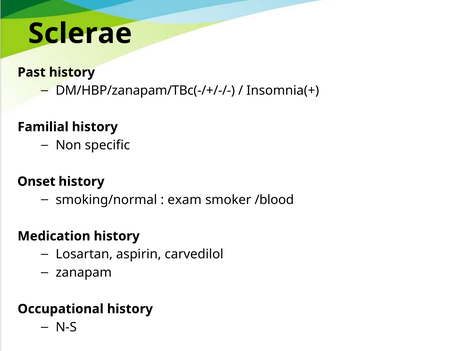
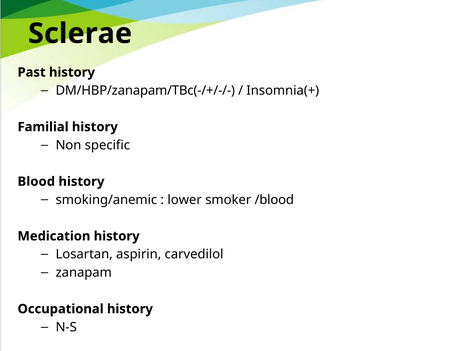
Onset: Onset -> Blood (36, 182)
smoking/normal: smoking/normal -> smoking/anemic (106, 200)
exam: exam -> lower (185, 200)
